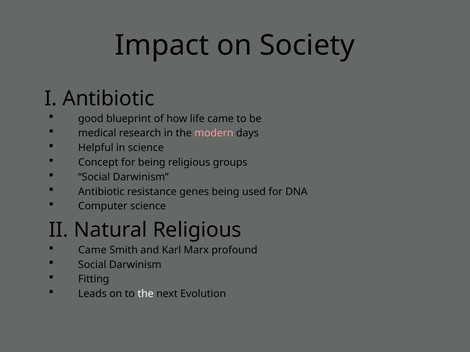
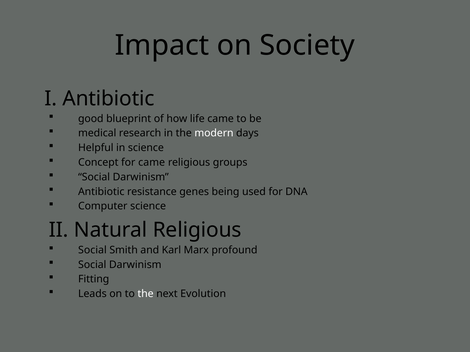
modern colour: pink -> white (214, 133)
for being: being -> came (152, 163)
Came: Came -> Social (92, 250)
